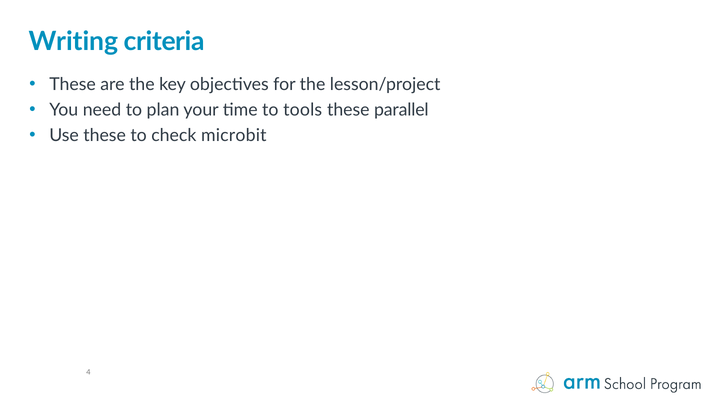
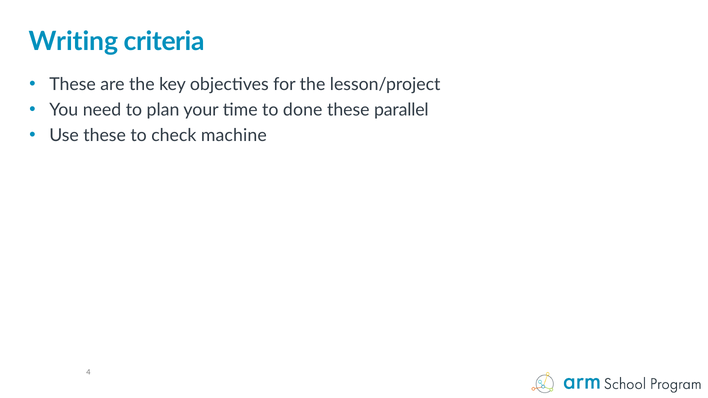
tools: tools -> done (303, 110)
microbit: microbit -> machine (234, 136)
